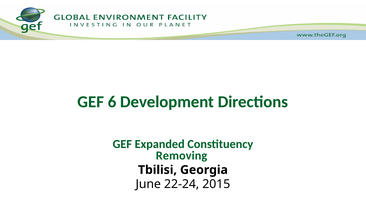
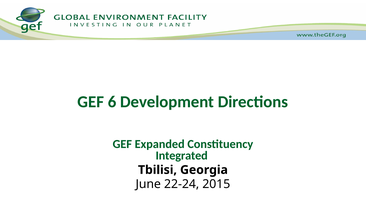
Removing: Removing -> Integrated (182, 156)
